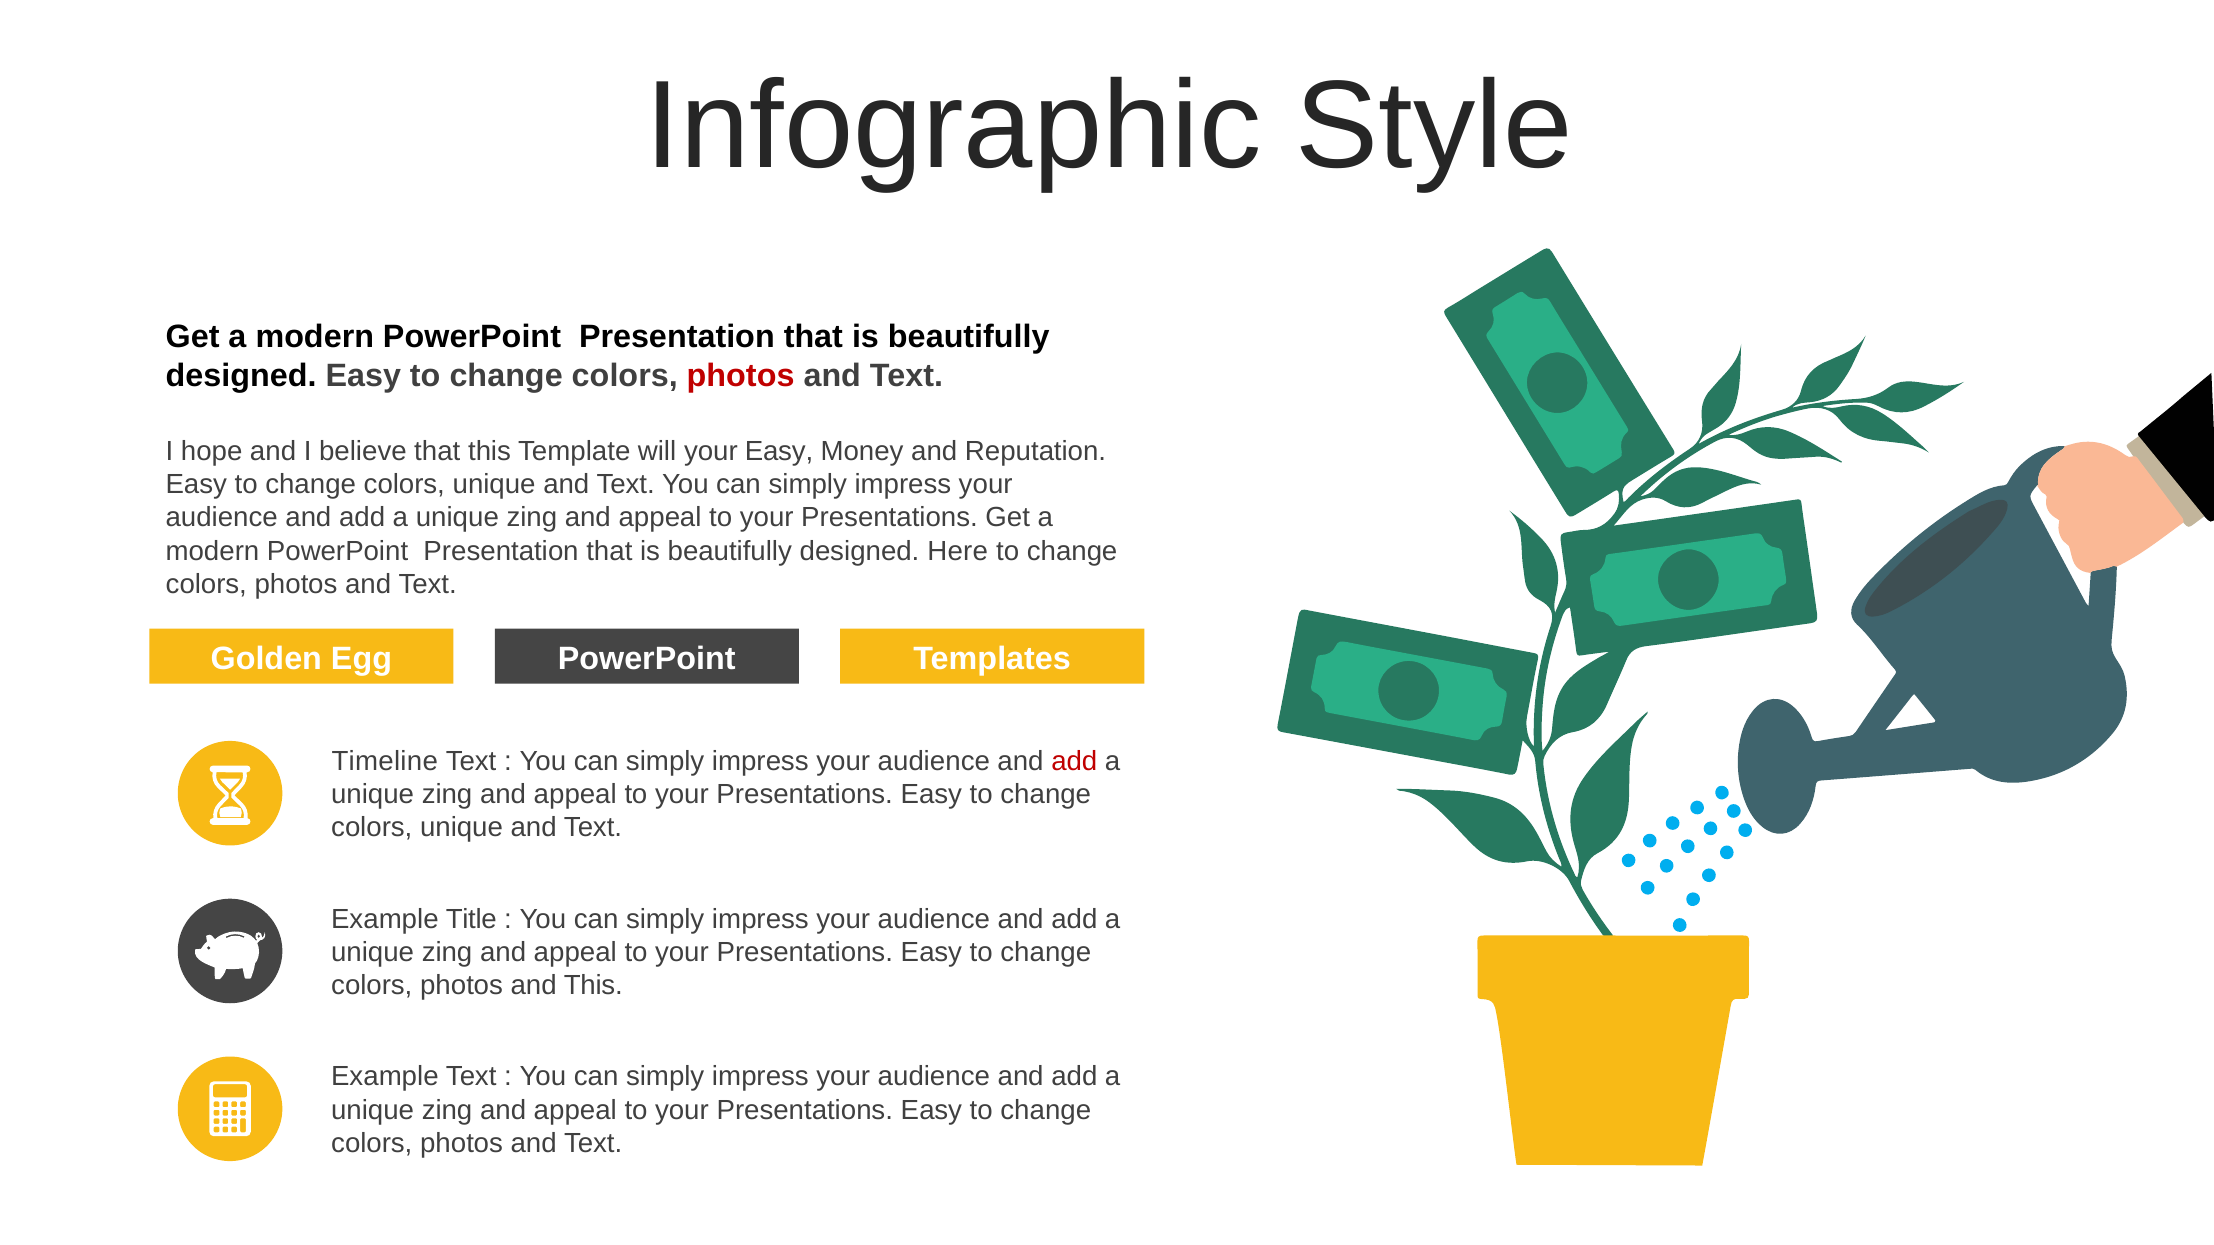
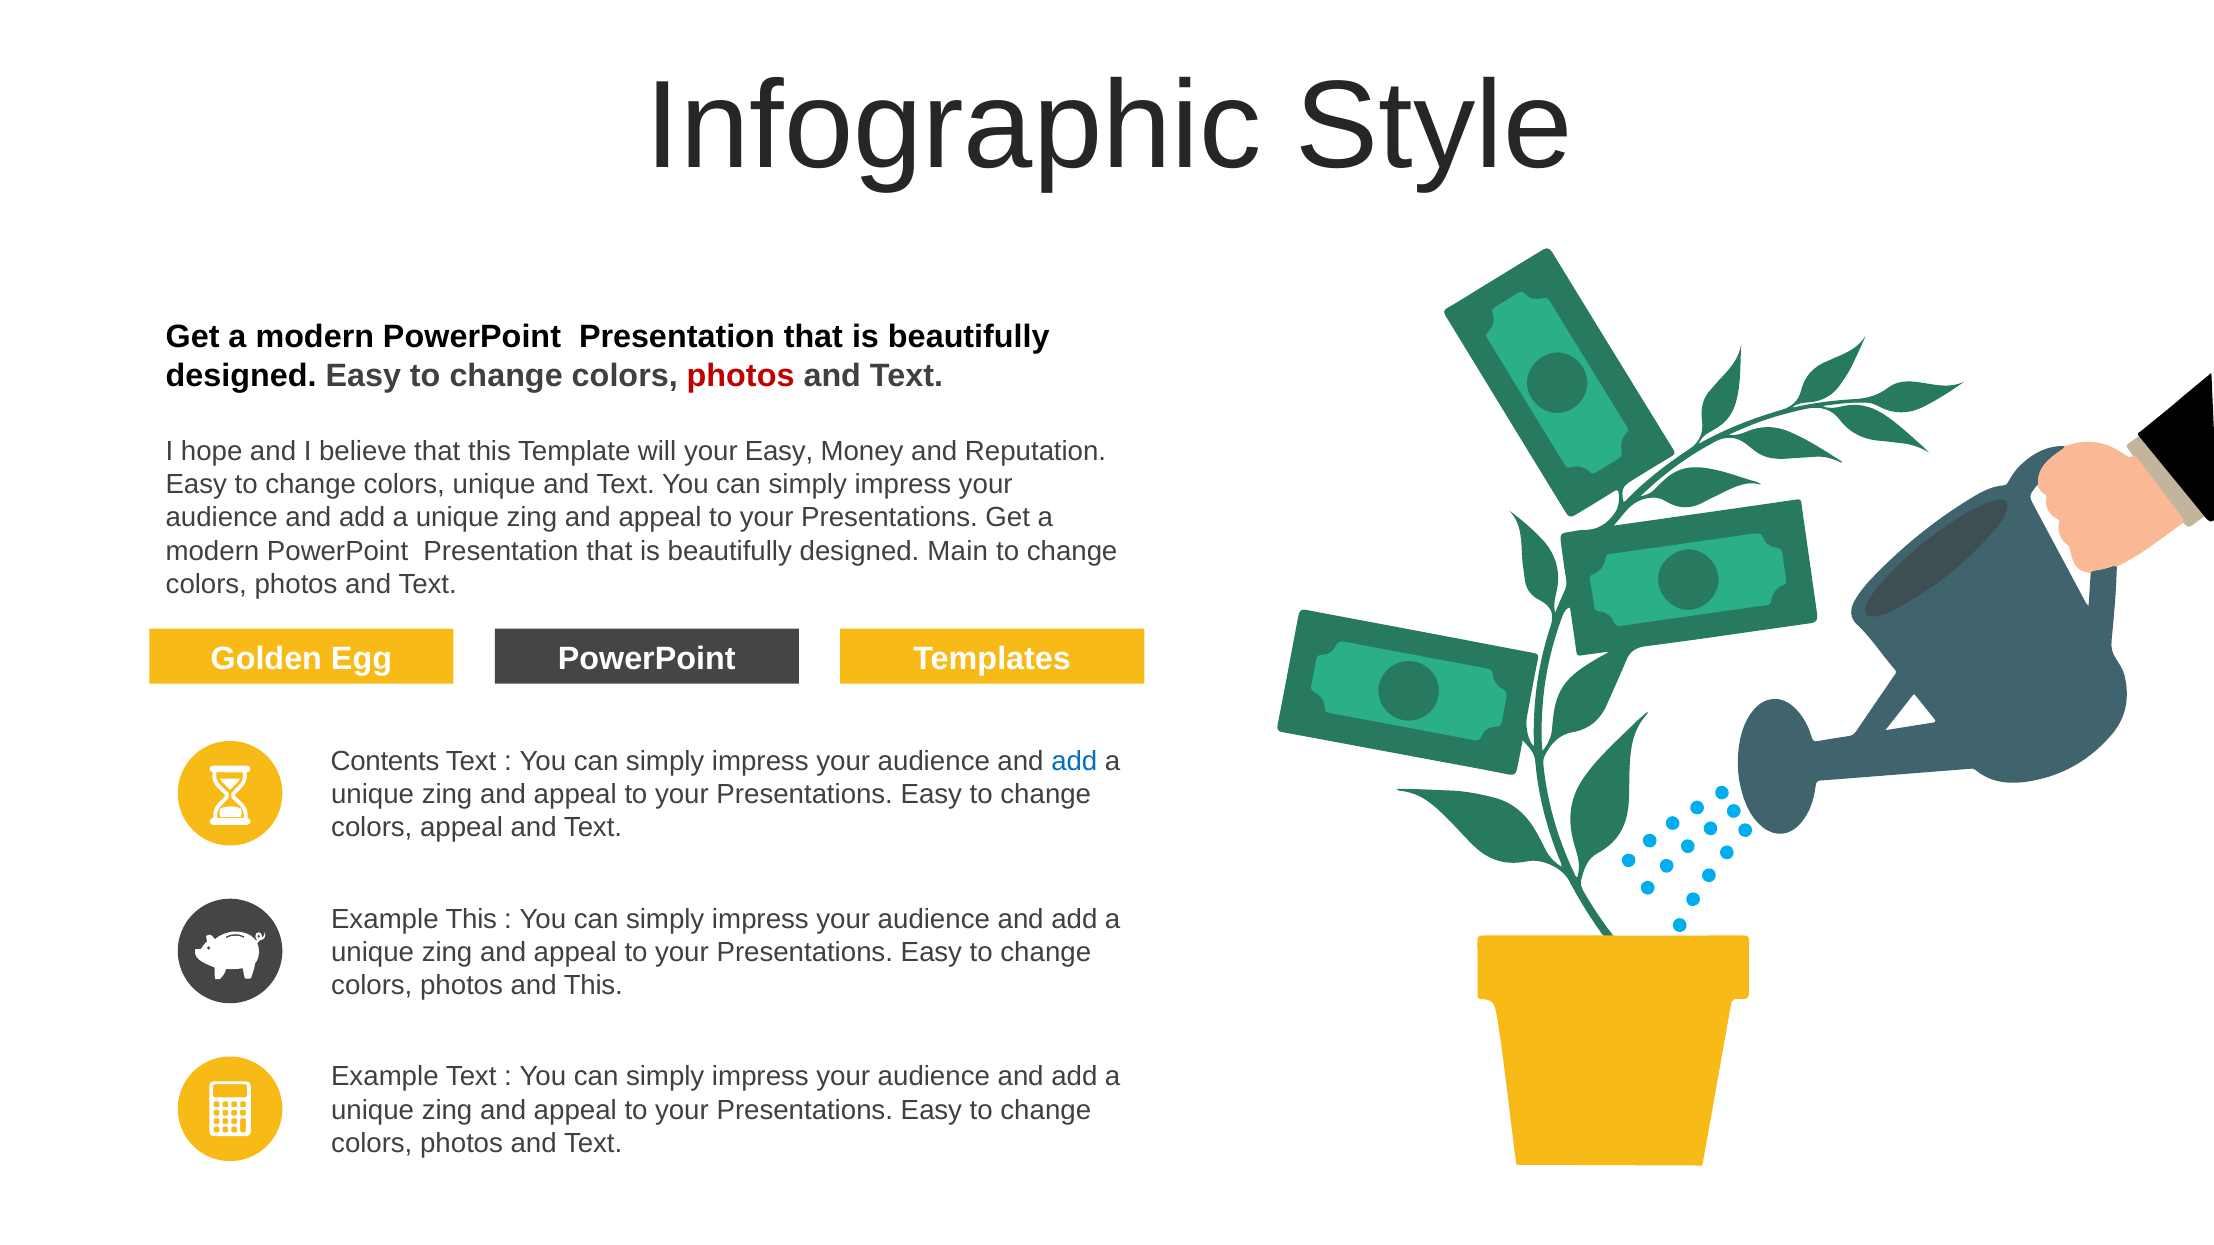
Here: Here -> Main (958, 551)
Timeline: Timeline -> Contents (385, 761)
add colour: red -> blue (1074, 761)
unique: unique -> appeal (462, 828)
Example Title: Title -> This (471, 919)
